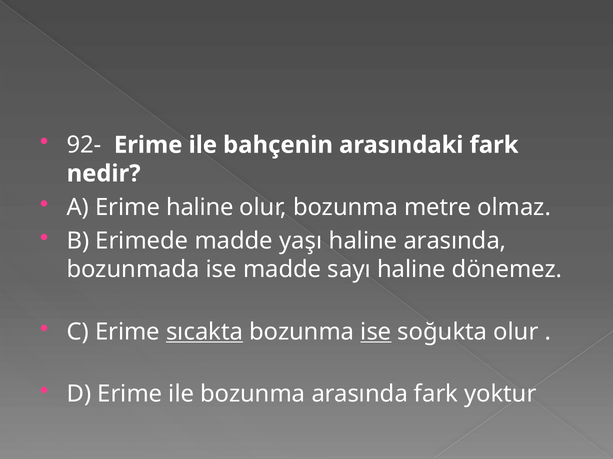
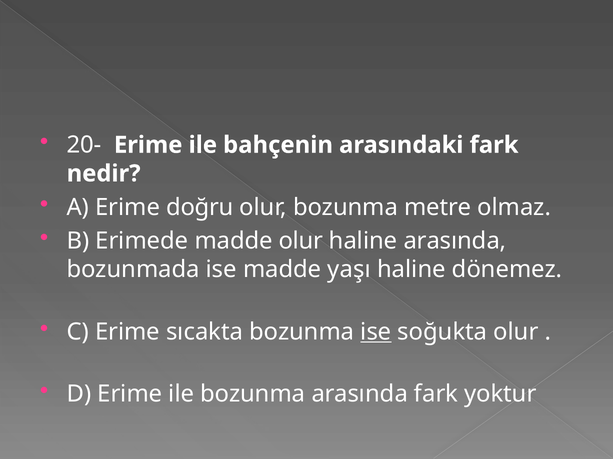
92-: 92- -> 20- (84, 145)
Erime haline: haline -> doğru (200, 208)
madde yaşı: yaşı -> olur (301, 241)
sayı: sayı -> yaşı (349, 270)
sıcakta underline: present -> none (205, 332)
